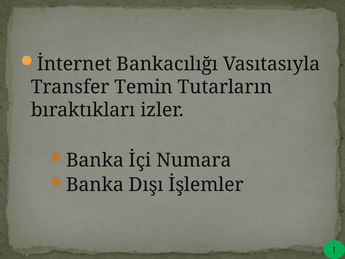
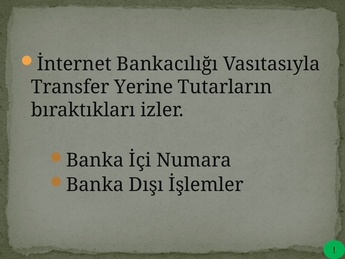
Temin: Temin -> Yerine (144, 87)
